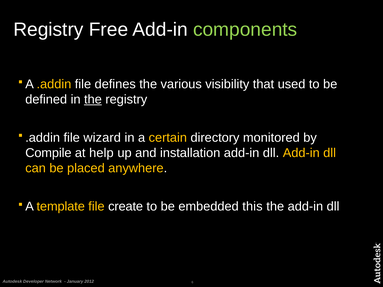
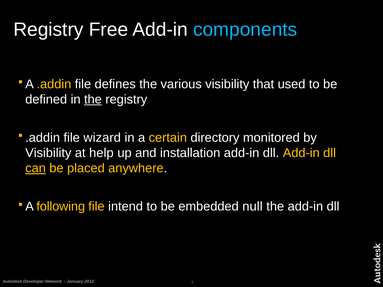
components colour: light green -> light blue (245, 30)
Compile: Compile -> Visibility (48, 153)
can underline: none -> present (36, 168)
template: template -> following (61, 207)
create: create -> intend (126, 207)
this: this -> null (252, 207)
